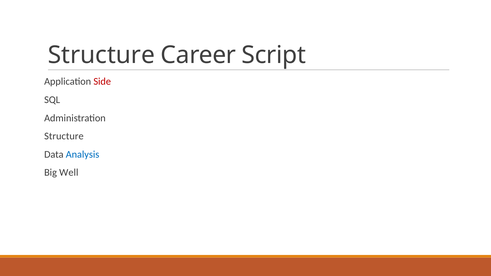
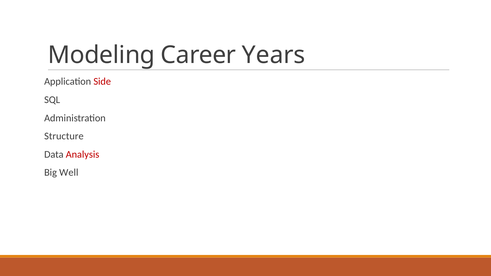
Structure: Structure -> Modeling (101, 55)
Script: Script -> Years (274, 55)
Analysis colour: blue -> red (83, 154)
